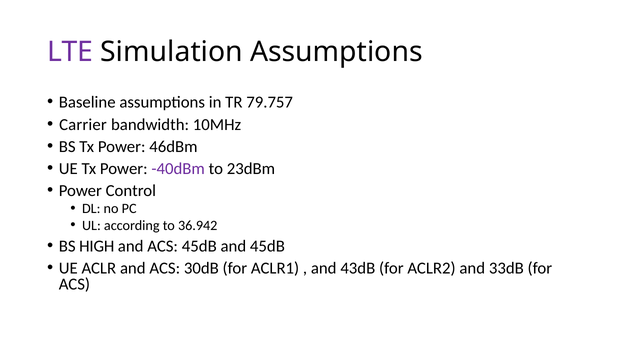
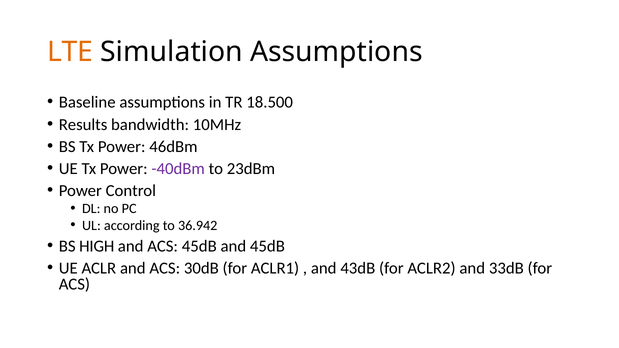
LTE colour: purple -> orange (70, 52)
79.757: 79.757 -> 18.500 (270, 103)
Carrier: Carrier -> Results (83, 125)
